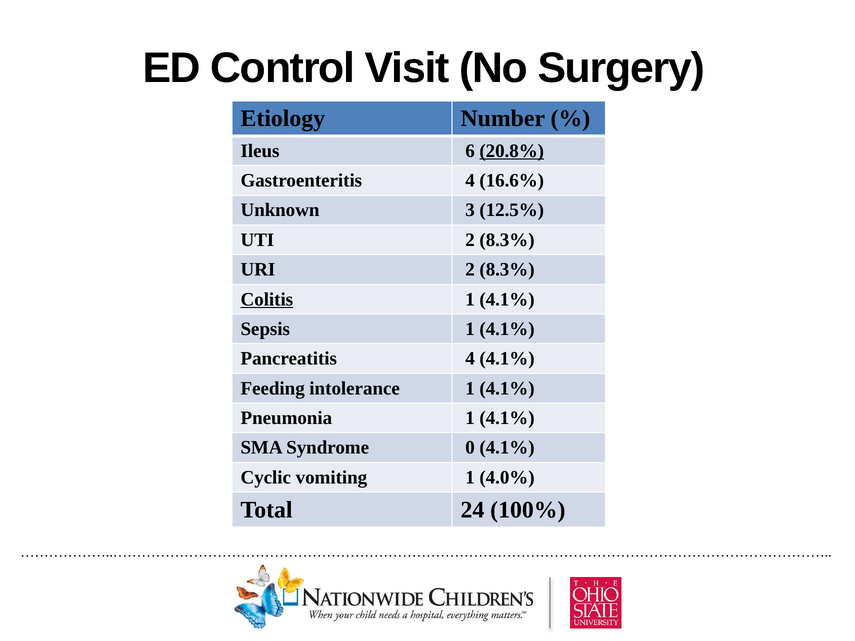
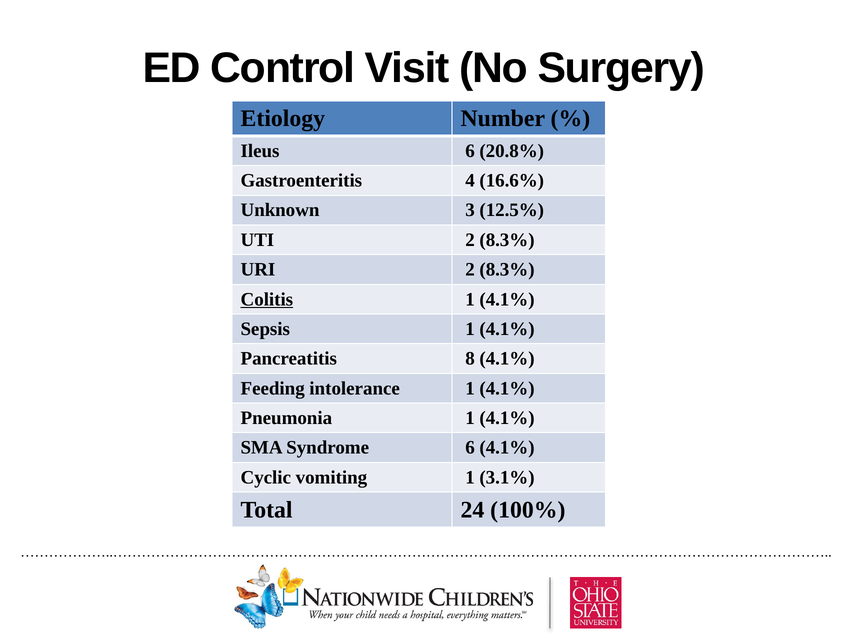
20.8% underline: present -> none (512, 151)
Pancreatitis 4: 4 -> 8 (470, 359)
Syndrome 0: 0 -> 6 (470, 448)
4.0%: 4.0% -> 3.1% (507, 478)
